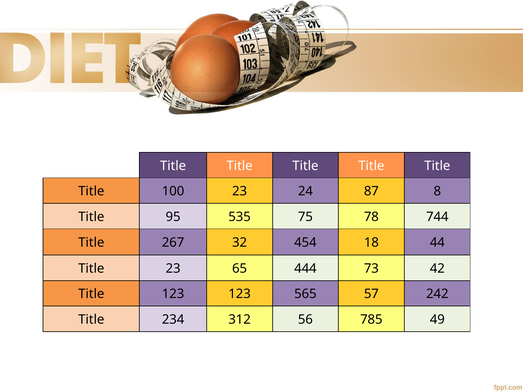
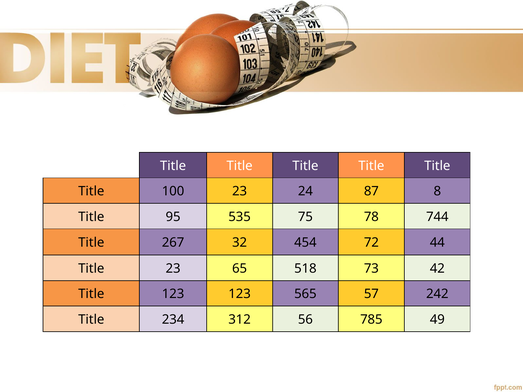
18: 18 -> 72 (371, 243)
444: 444 -> 518 (305, 269)
